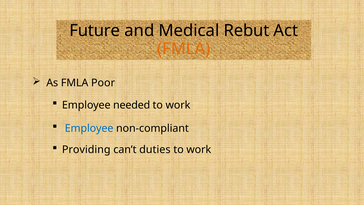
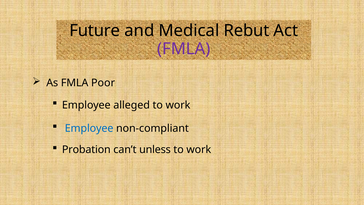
FMLA colour: orange -> purple (184, 49)
needed: needed -> alleged (132, 105)
Providing: Providing -> Probation (86, 149)
duties: duties -> unless (155, 149)
